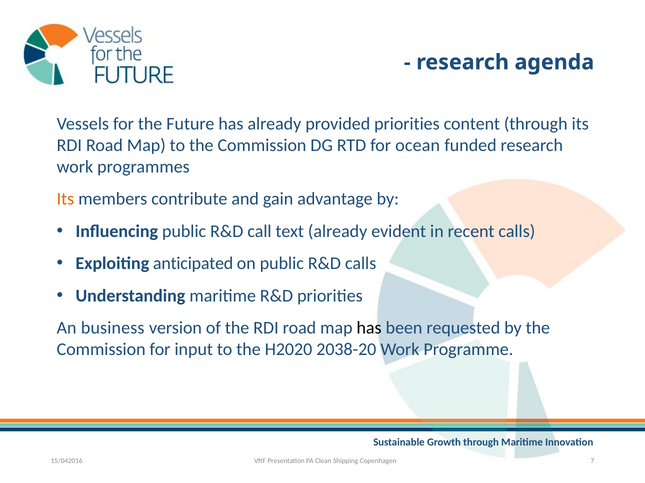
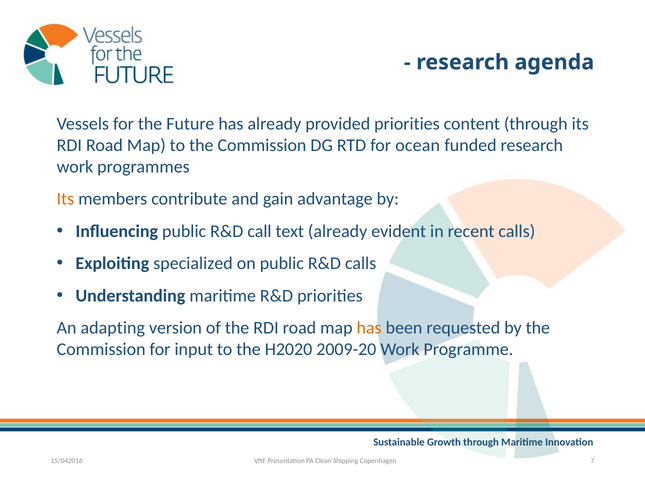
anticipated: anticipated -> specialized (193, 264)
business: business -> adapting (113, 328)
has colour: black -> orange (369, 328)
2038-20: 2038-20 -> 2009-20 (346, 350)
